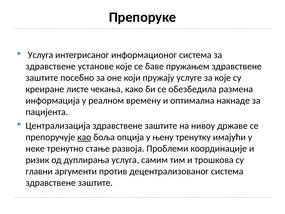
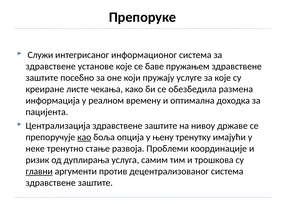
Услуга: Услуга -> Служи (40, 55)
накнаде: накнаде -> доходка (233, 100)
главни underline: none -> present (39, 171)
